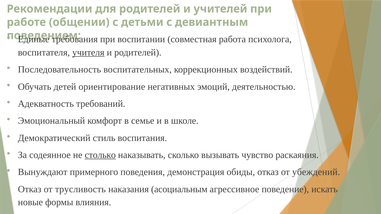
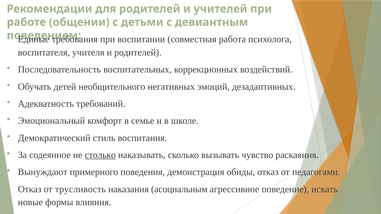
учителя underline: present -> none (88, 53)
ориентирование: ориентирование -> необщительного (112, 87)
деятельностью: деятельностью -> дезадаптивных (264, 87)
убеждений: убеждений -> педагогами (316, 172)
